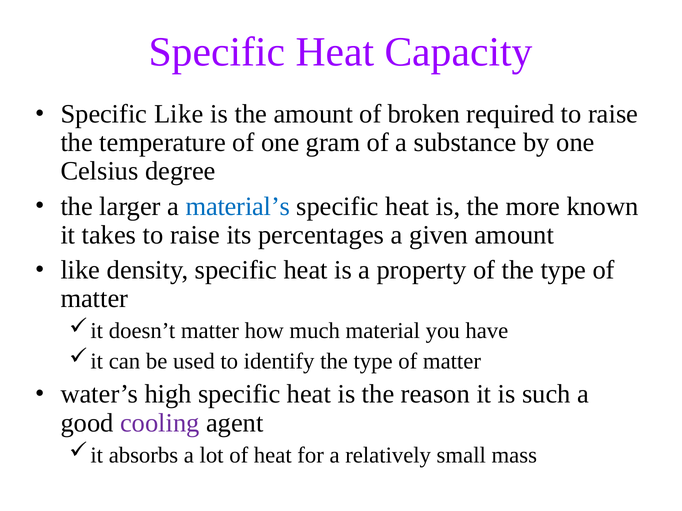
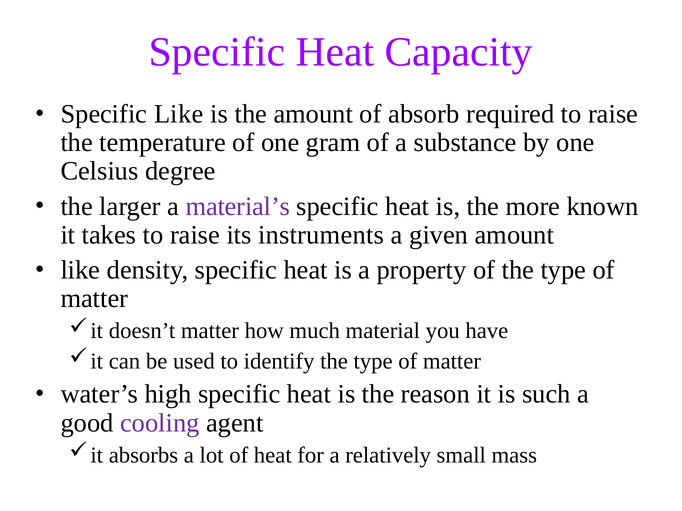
broken: broken -> absorb (424, 114)
material’s colour: blue -> purple (238, 207)
percentages: percentages -> instruments (321, 235)
